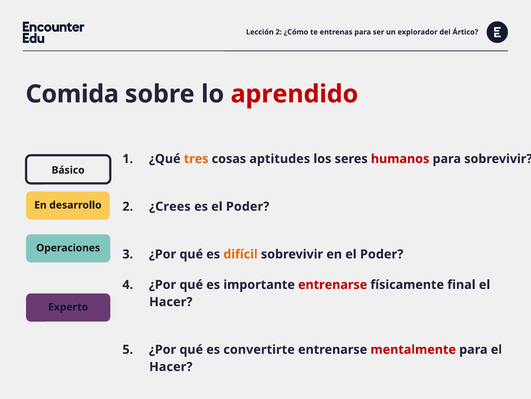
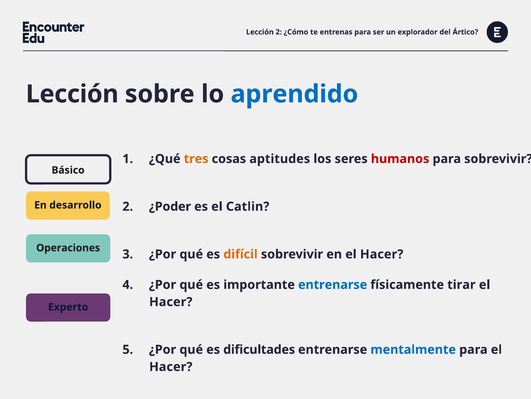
Comida: Comida -> Lección (72, 94)
aprendido colour: red -> blue (294, 94)
¿Crees: ¿Crees -> ¿Poder (170, 206)
es el Poder: Poder -> Catlin (248, 206)
en el Poder: Poder -> Hacer (382, 254)
entrenarse colour: red -> blue (333, 284)
final: final -> tirar (461, 284)
convertirte: convertirte -> dificultades (259, 349)
mentalmente colour: red -> blue (413, 349)
